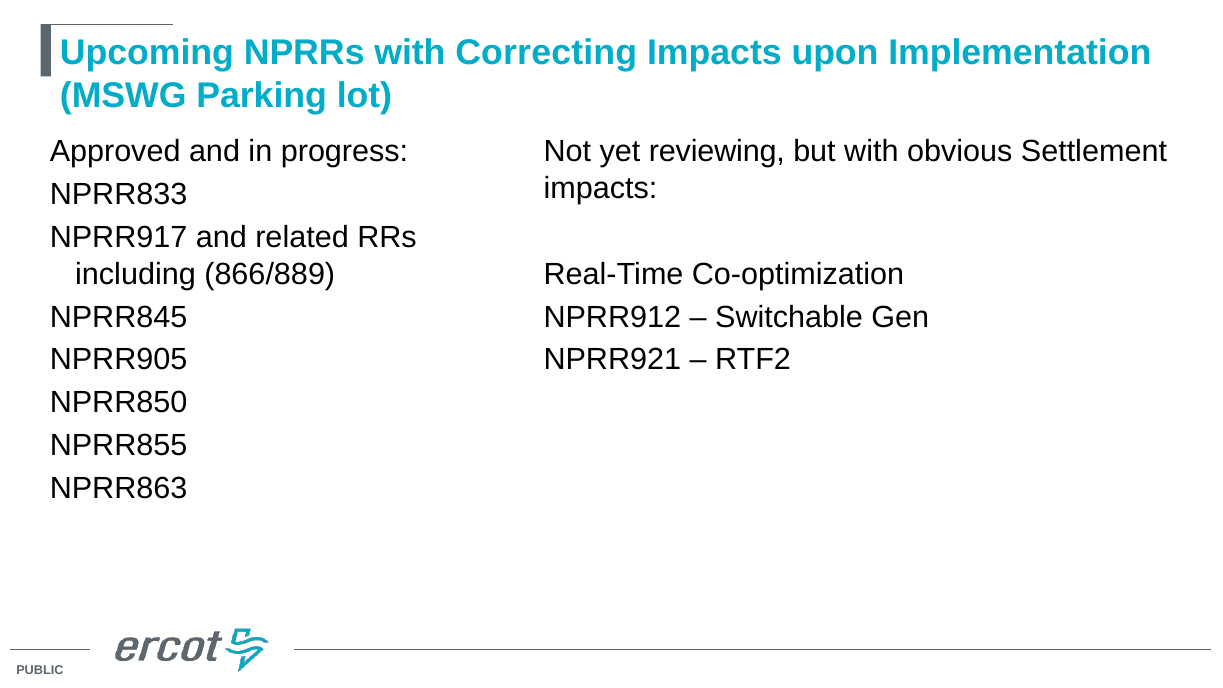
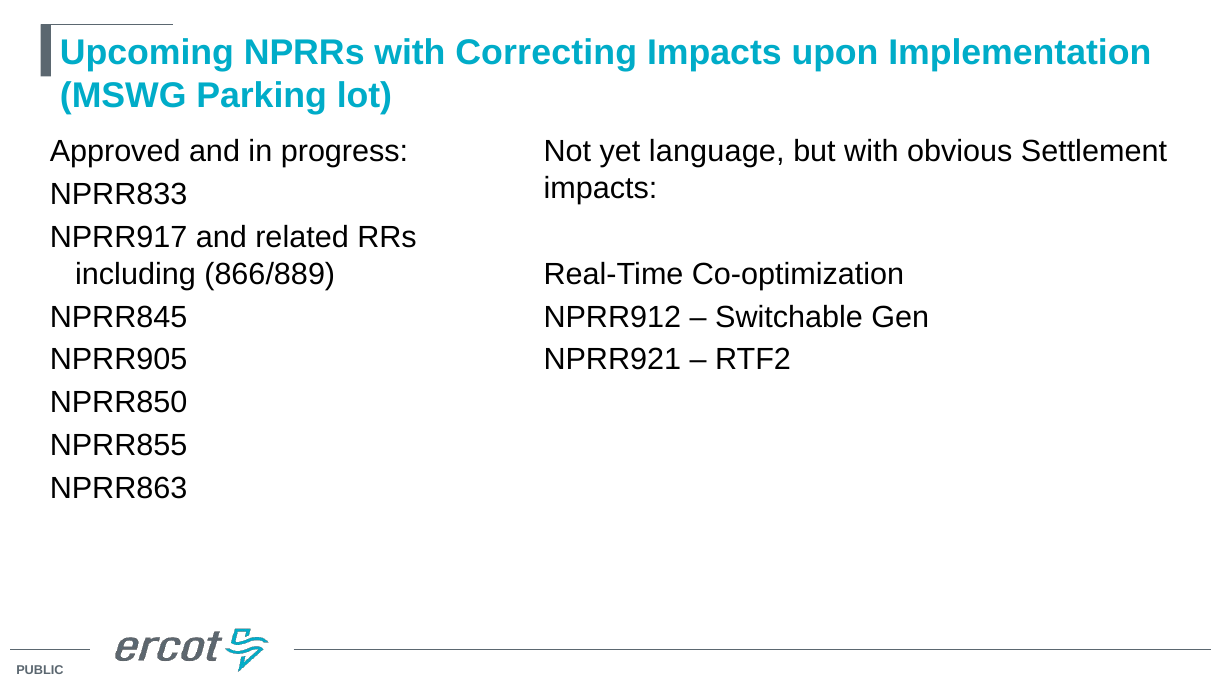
reviewing: reviewing -> language (717, 152)
